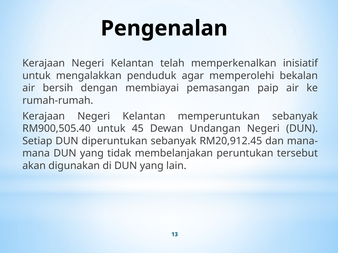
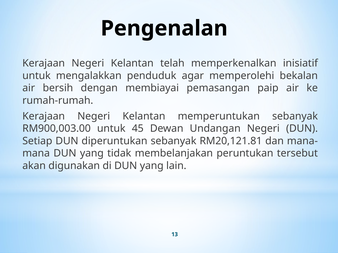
RM900,505.40: RM900,505.40 -> RM900,003.00 (57, 129)
RM20,912.45: RM20,912.45 -> RM20,121.81 (231, 141)
